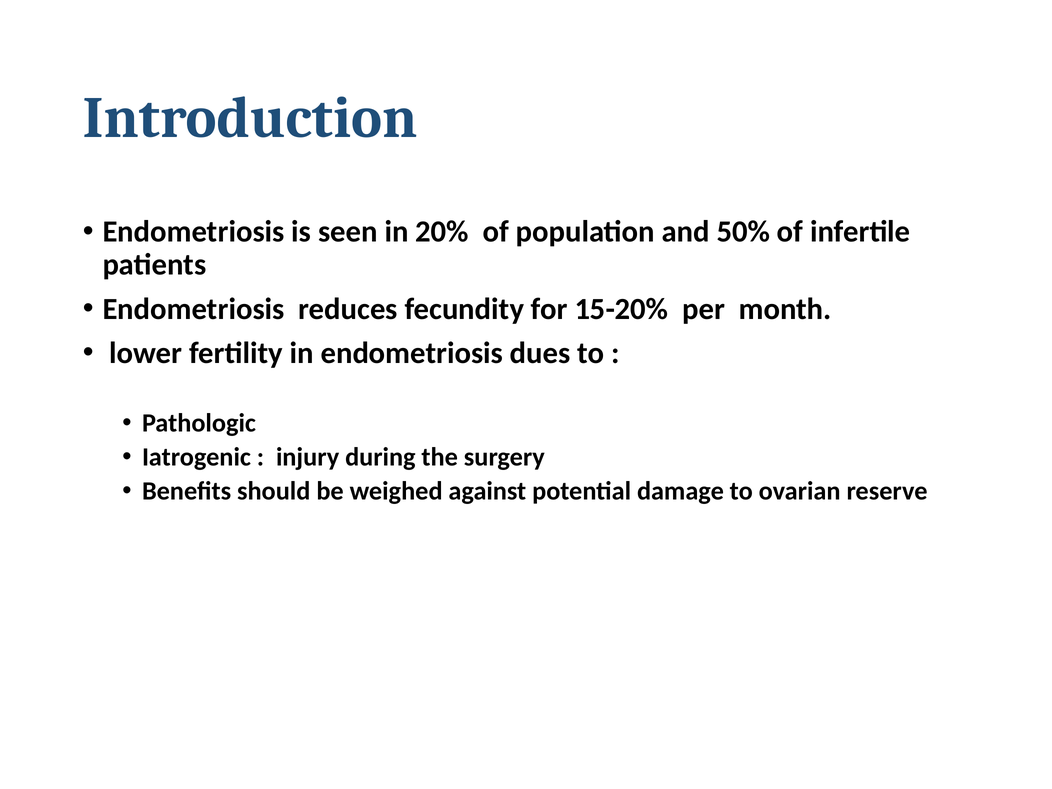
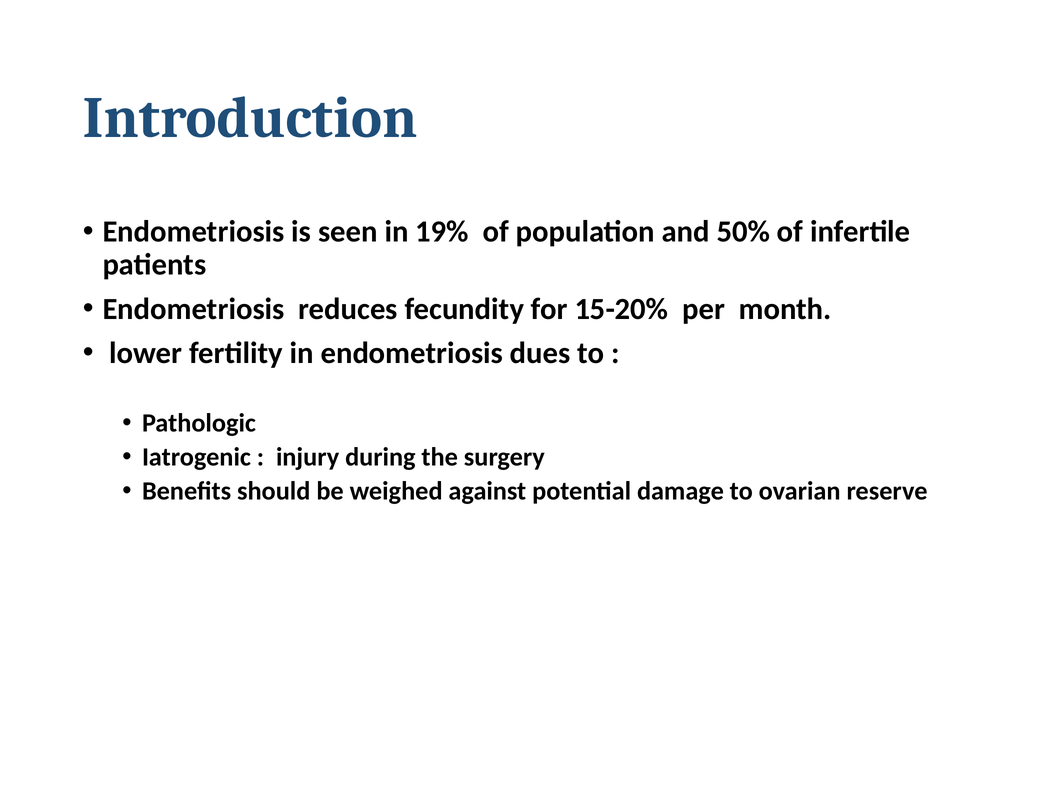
20%: 20% -> 19% (442, 232)
